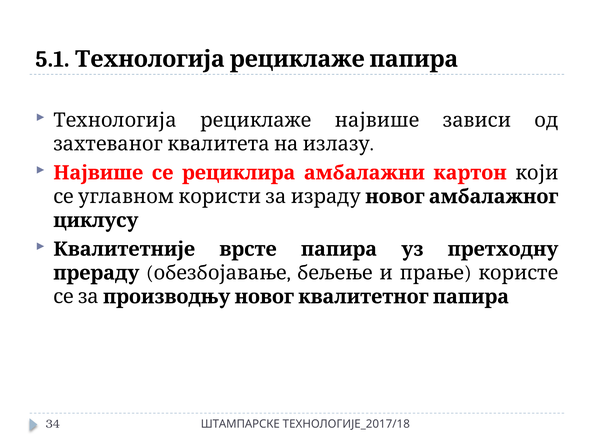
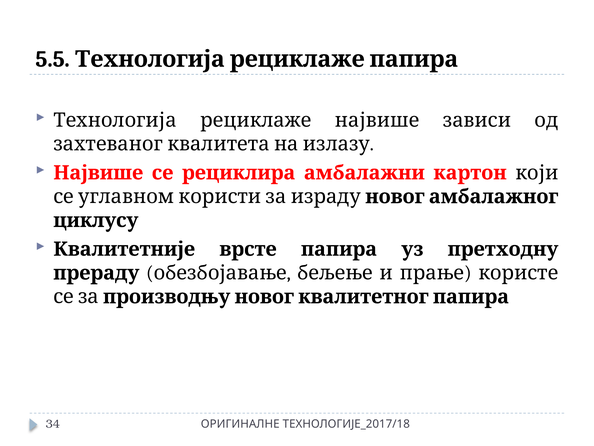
5.1: 5.1 -> 5.5 (53, 59)
ШТАМПАРСКЕ: ШТАМПАРСКЕ -> ОРИГИНАЛНЕ (240, 424)
